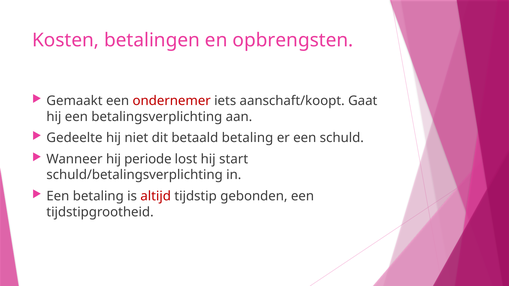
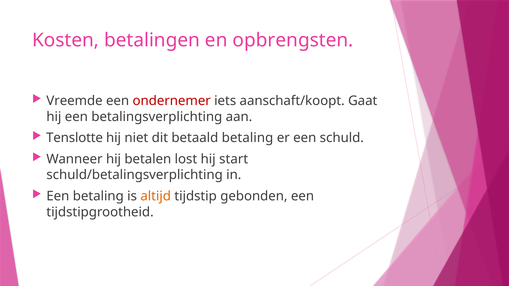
Gemaakt: Gemaakt -> Vreemde (75, 101)
Gedeelte: Gedeelte -> Tenslotte (75, 138)
periode: periode -> betalen (148, 159)
altijd colour: red -> orange (156, 196)
